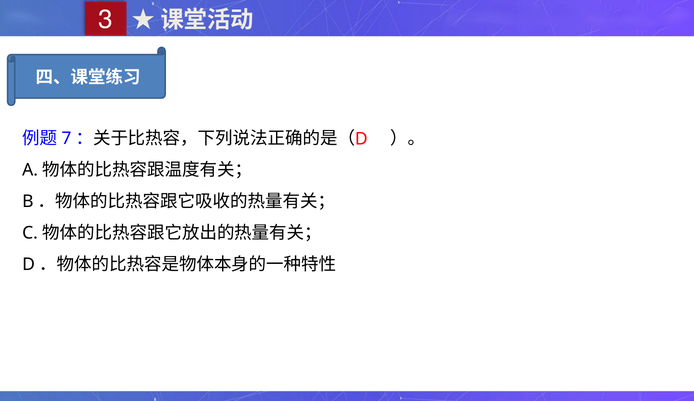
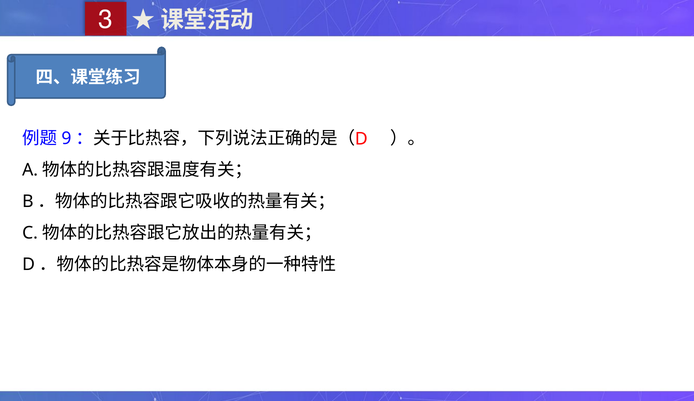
7: 7 -> 9 (66, 138)
